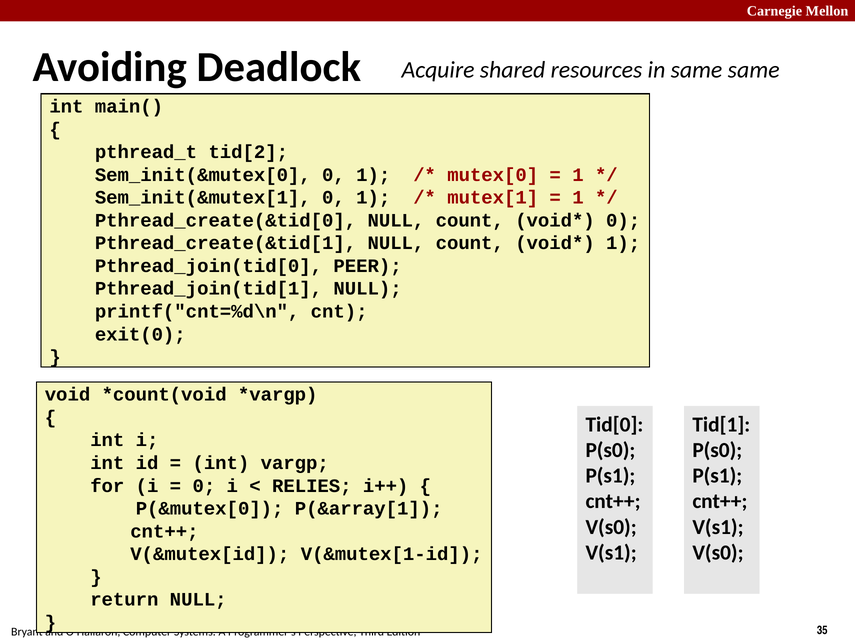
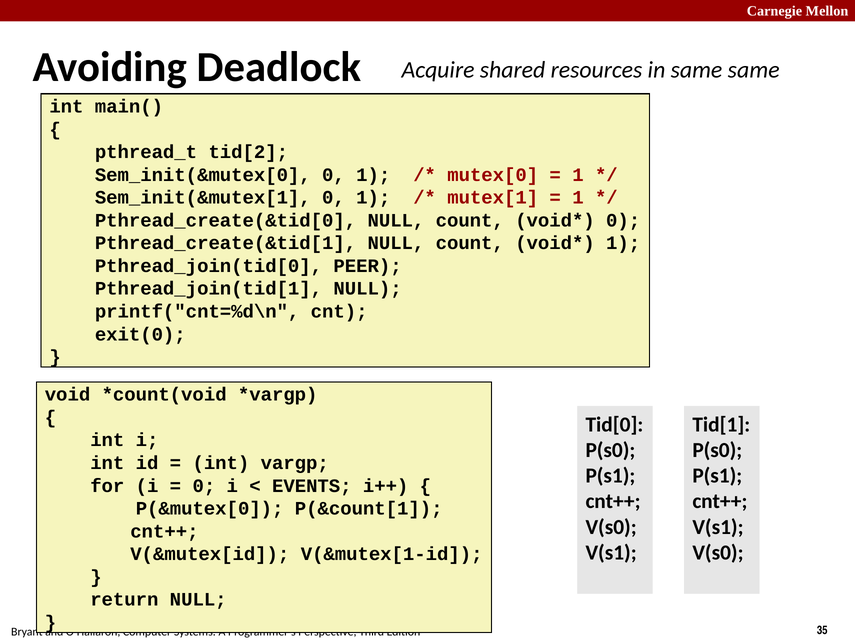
RELIES: RELIES -> EVENTS (312, 486)
P(&array[1: P(&array[1 -> P(&count[1 (369, 509)
